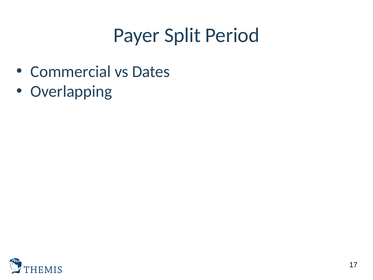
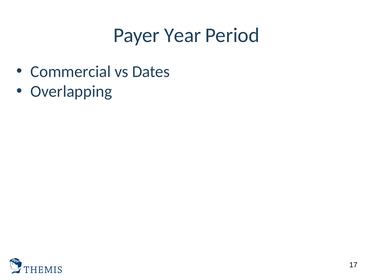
Split: Split -> Year (183, 35)
